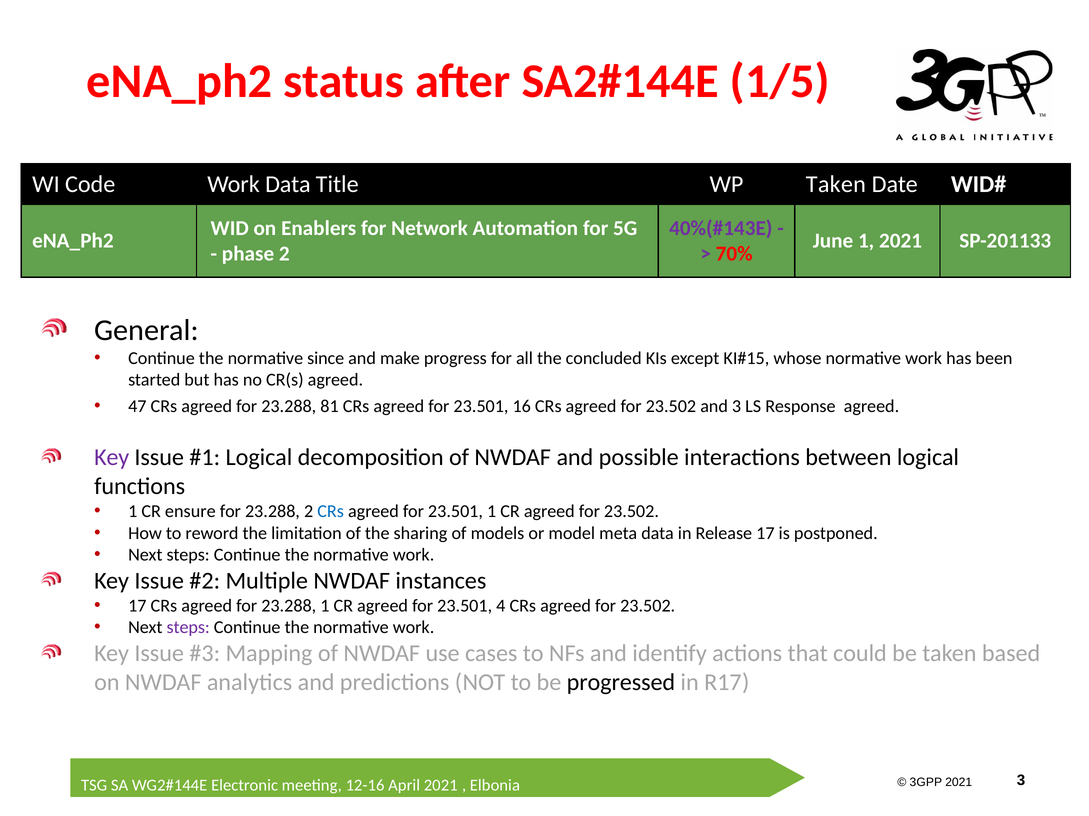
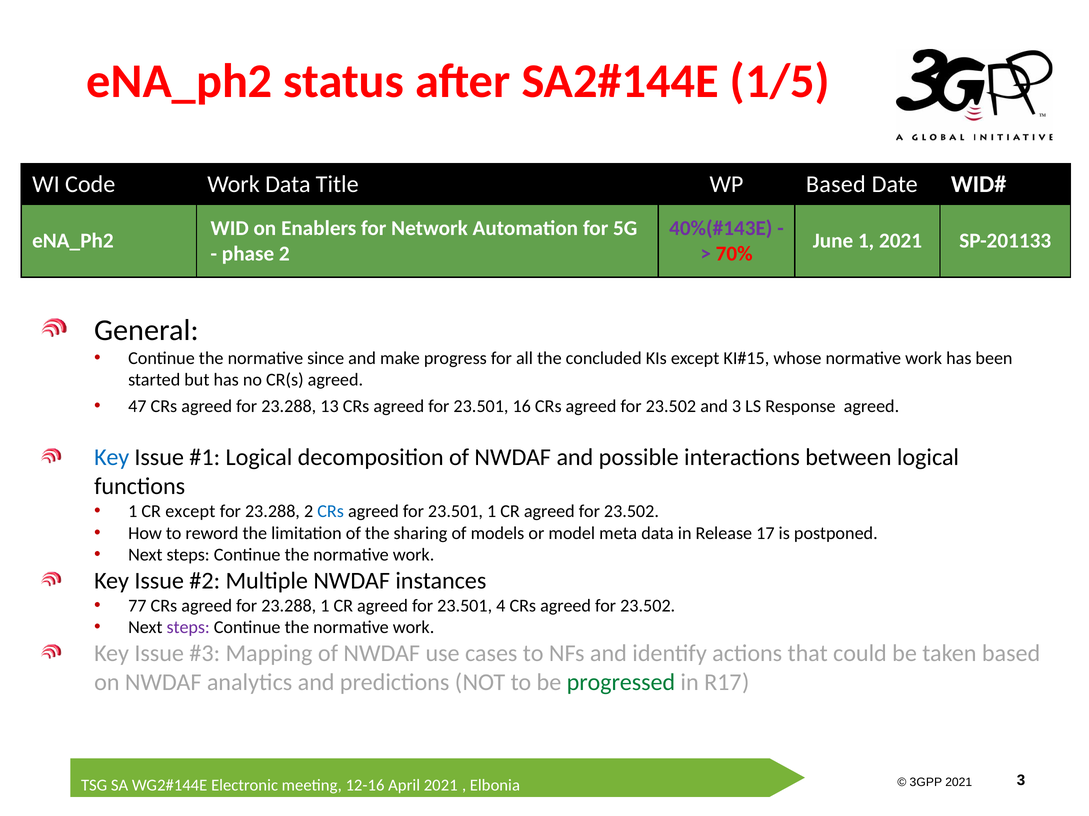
WP Taken: Taken -> Based (836, 184)
81: 81 -> 13 (330, 407)
Key colour: purple -> blue (112, 458)
CR ensure: ensure -> except (190, 512)
17: 17 -> 77 (137, 606)
progressed colour: black -> green (621, 683)
